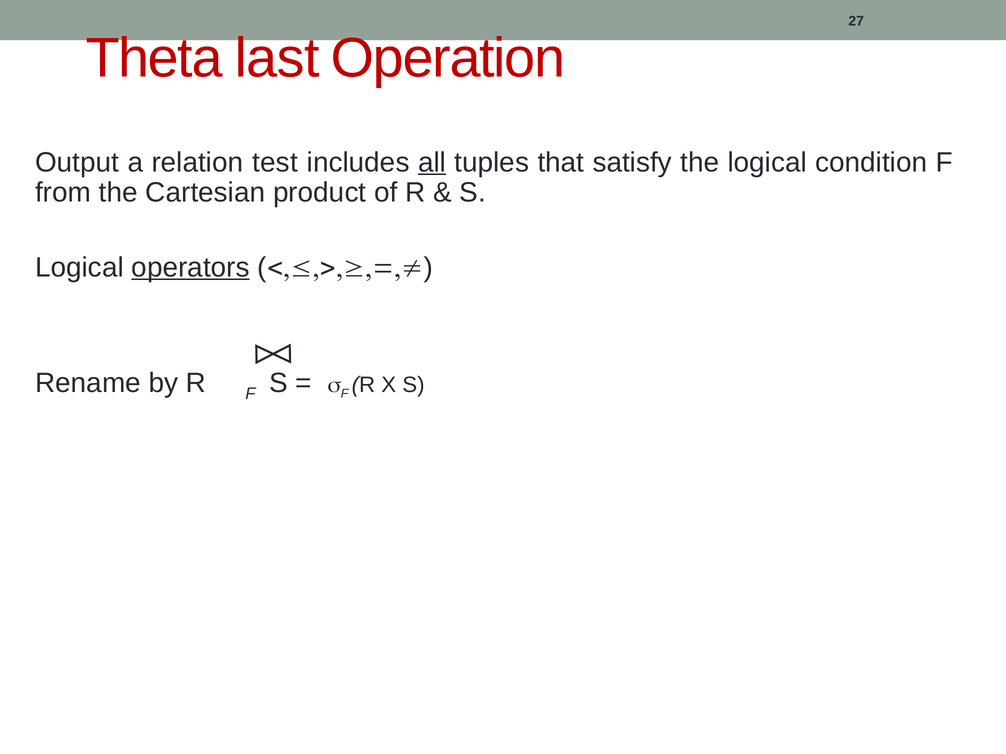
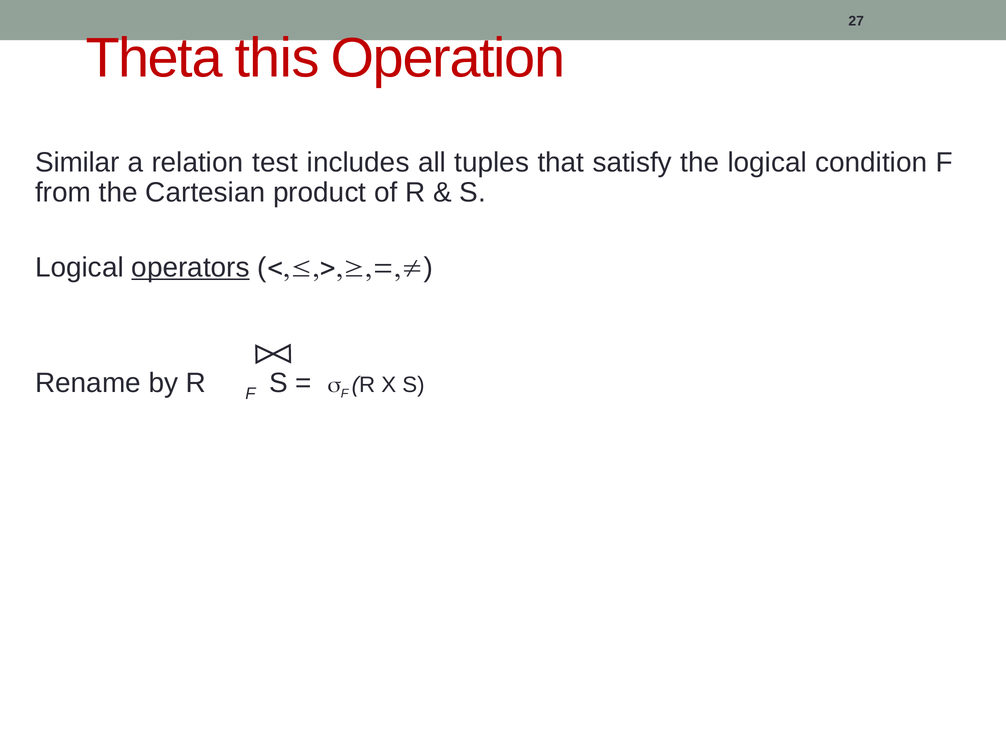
last: last -> this (277, 58)
Output: Output -> Similar (77, 162)
all underline: present -> none (432, 162)
